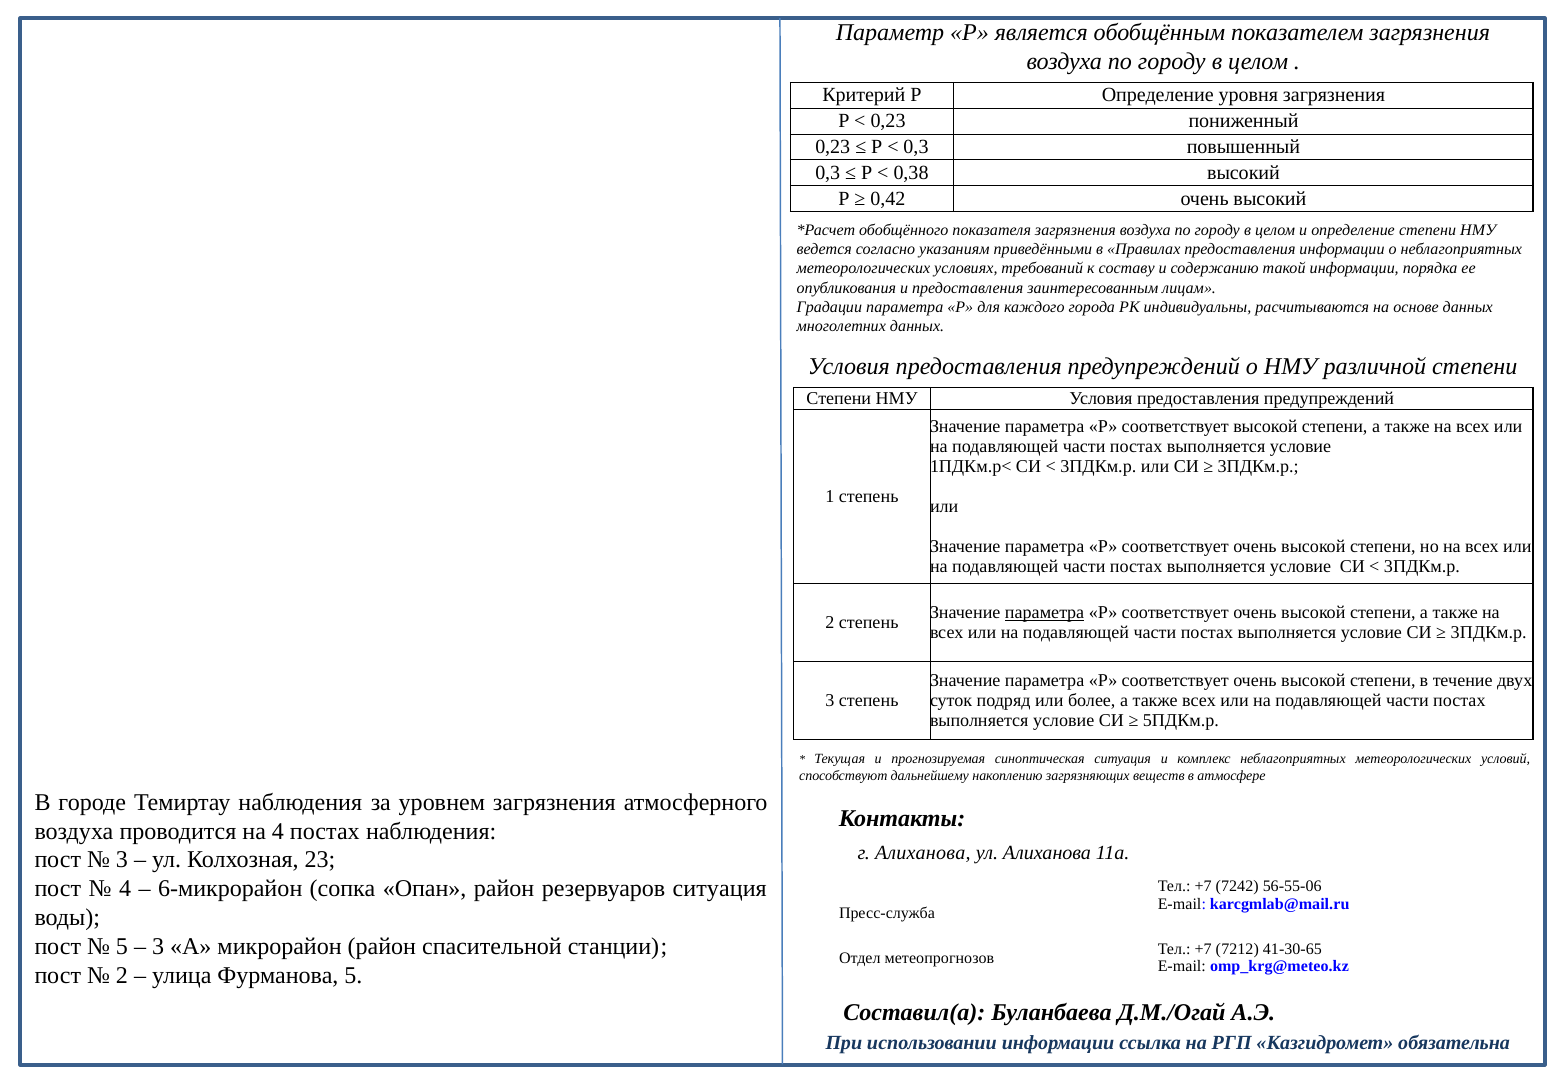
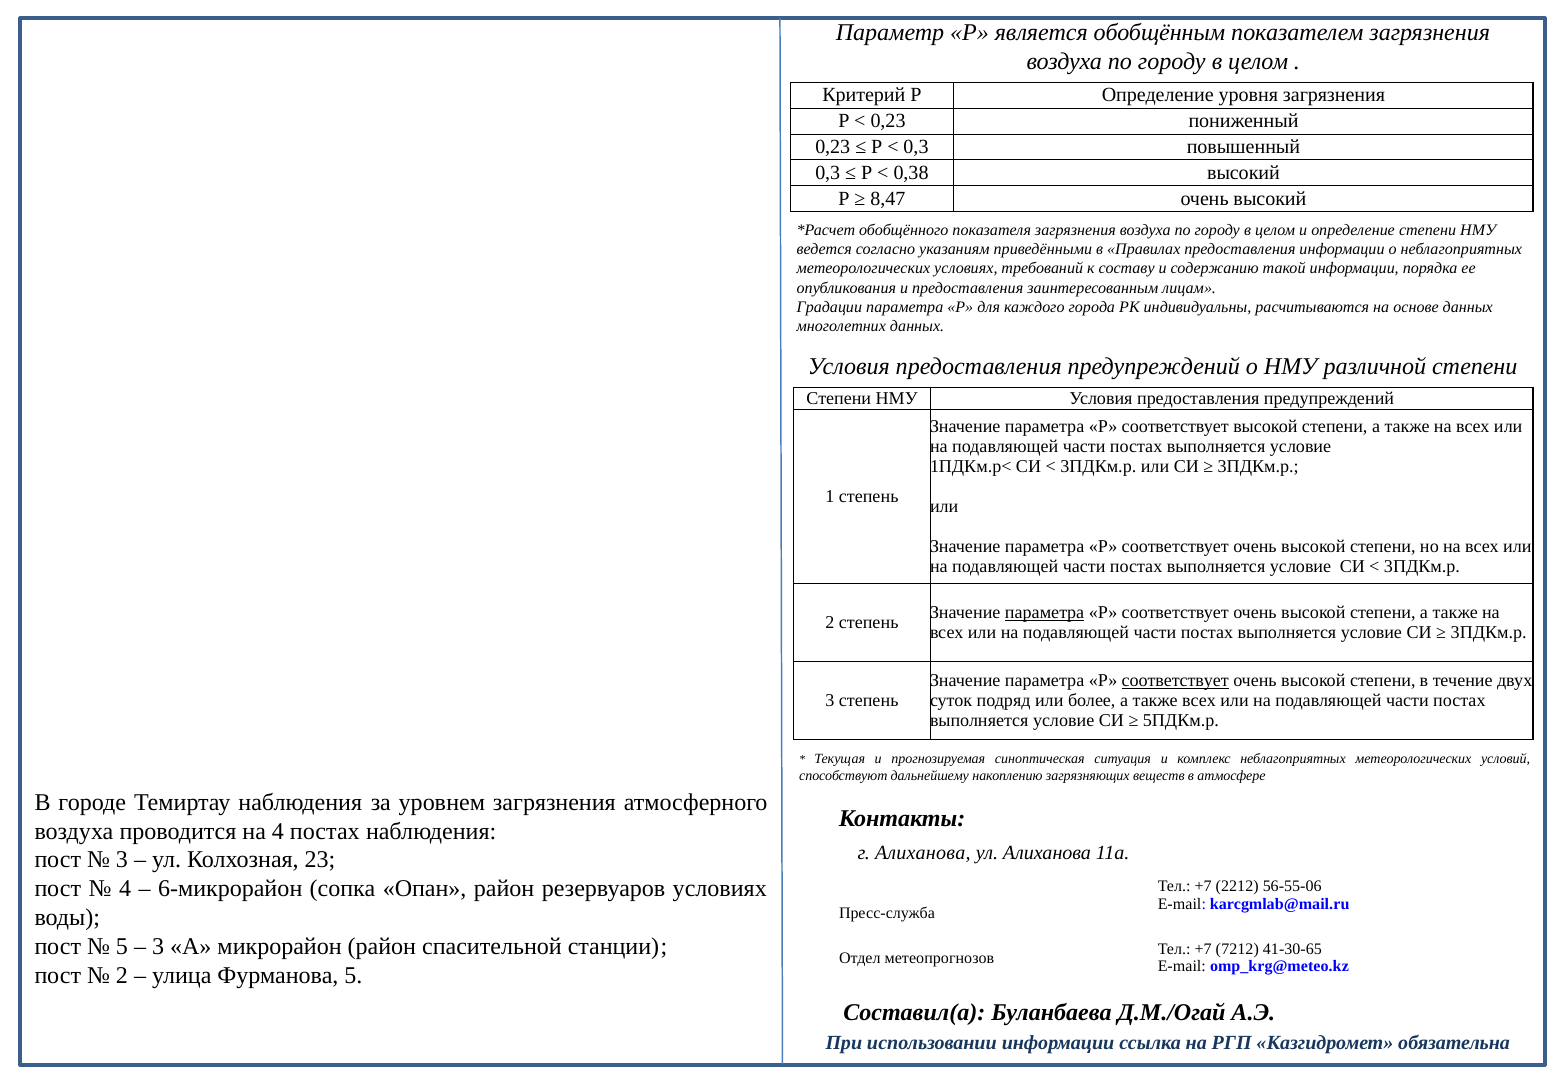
0,42: 0,42 -> 8,47 (888, 198)
соответствует underline: none -> present (1175, 681)
резервуаров ситуация: ситуация -> условиях (720, 889)
7242: 7242 -> 2212 (1237, 887)
